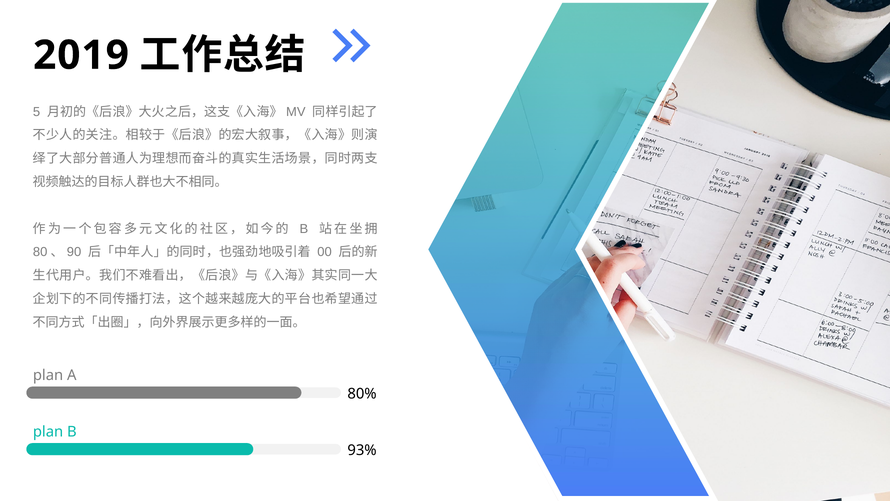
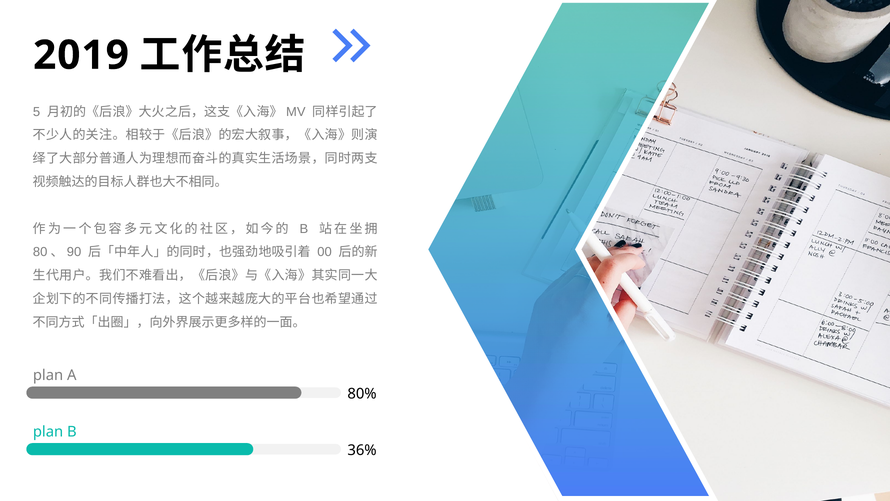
93%: 93% -> 36% (362, 450)
